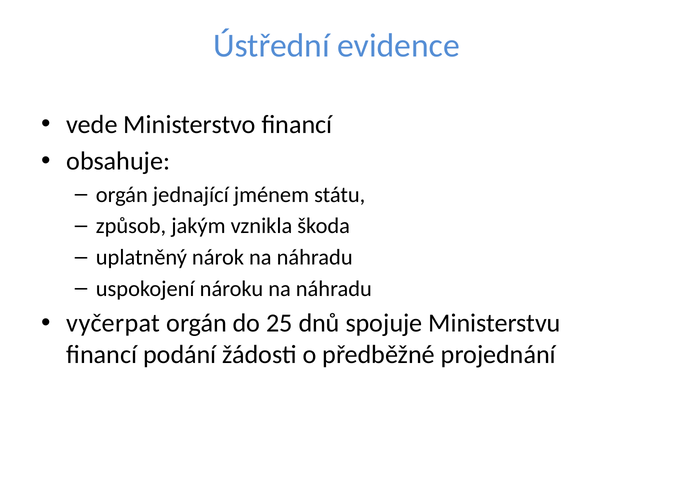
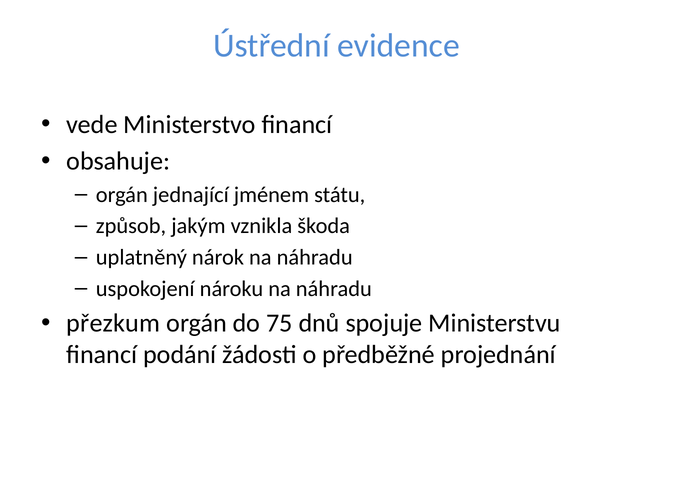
vyčerpat: vyčerpat -> přezkum (113, 324)
25: 25 -> 75 (279, 324)
